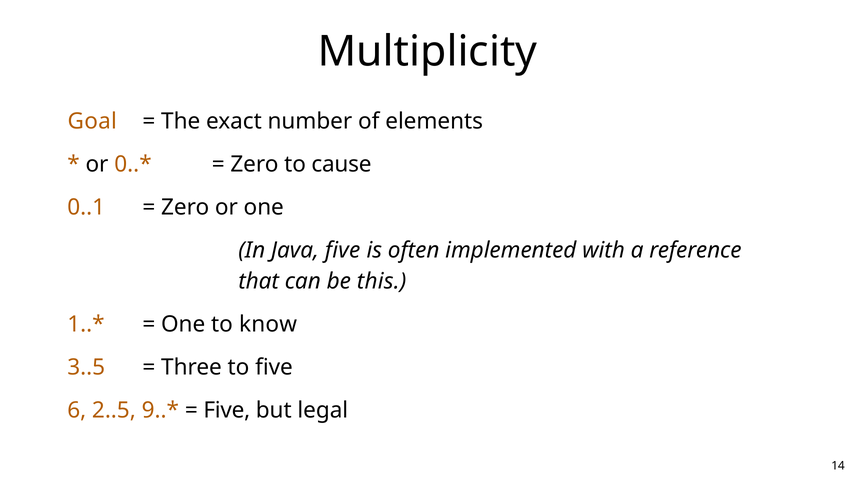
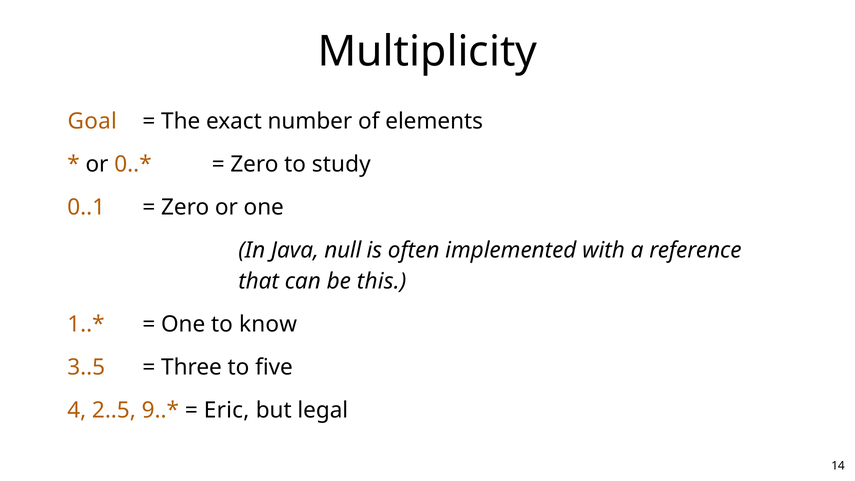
cause: cause -> study (341, 164)
Java five: five -> null (343, 250)
6: 6 -> 4 (77, 410)
Five: Five -> Eric (227, 410)
